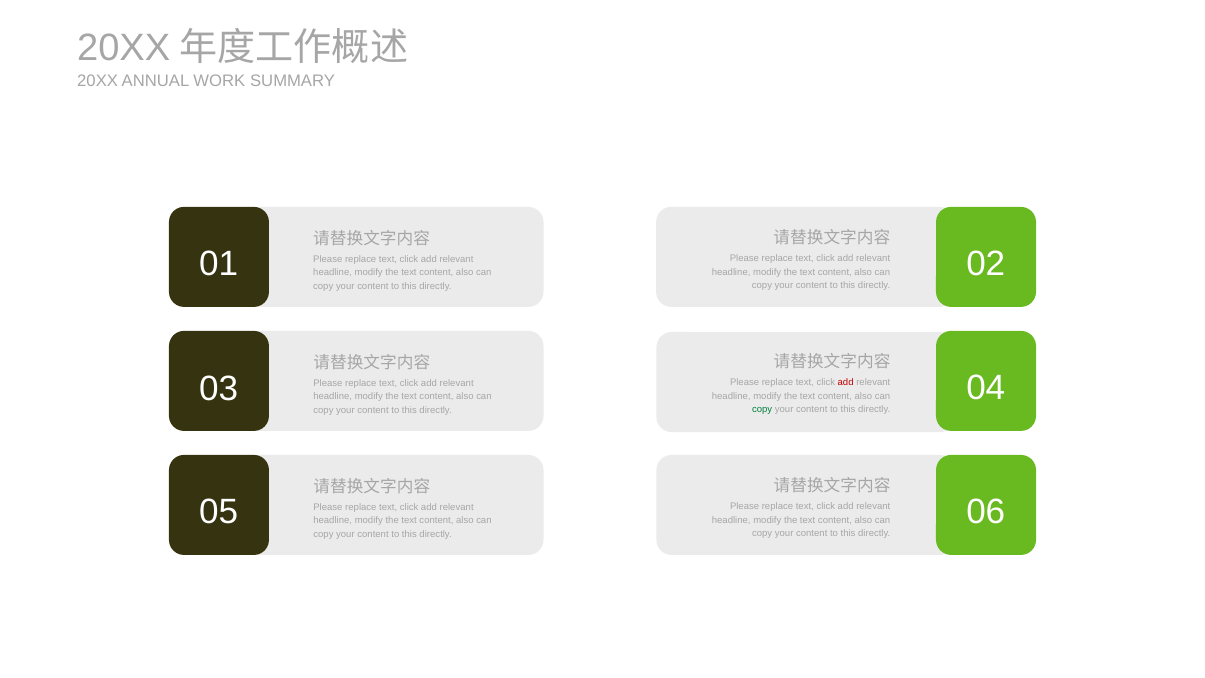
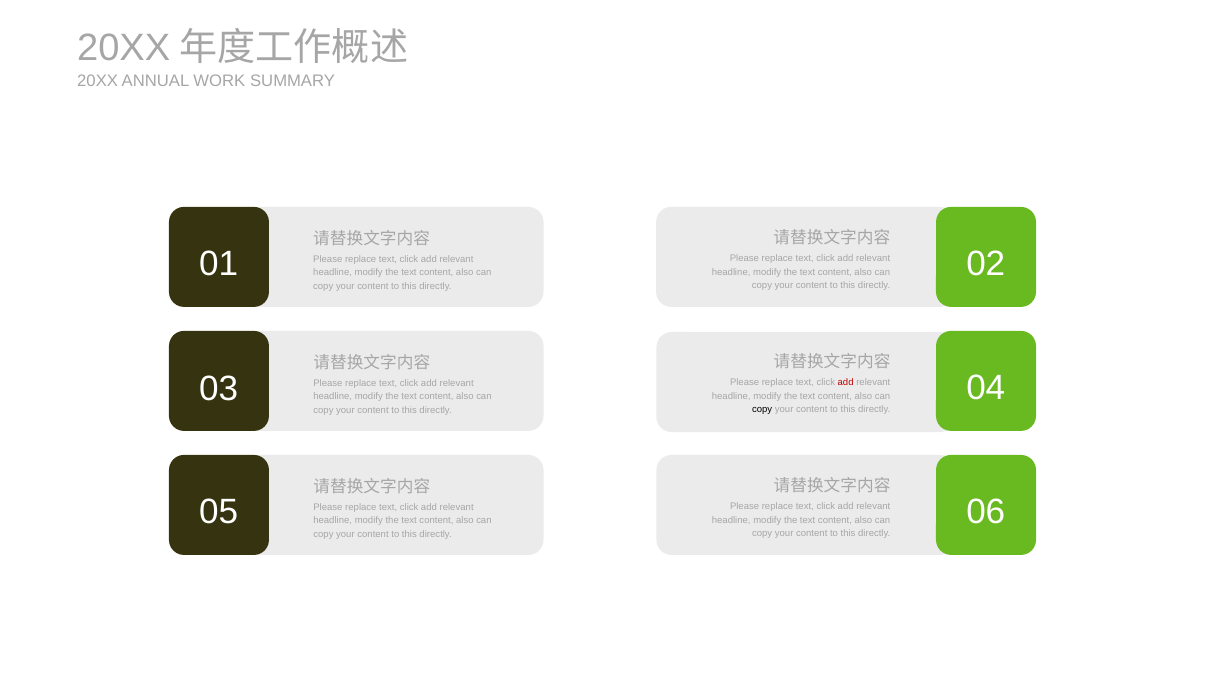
copy colour: green -> black (762, 410)
